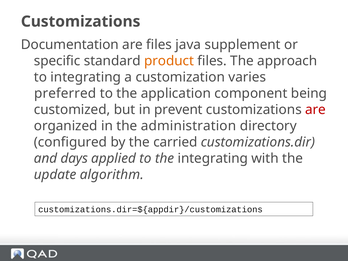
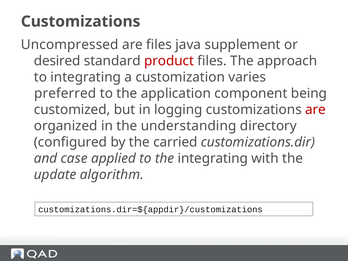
Documentation: Documentation -> Uncompressed (70, 45)
specific: specific -> desired (57, 61)
product colour: orange -> red (169, 61)
prevent: prevent -> logging (178, 110)
administration: administration -> understanding (189, 126)
days: days -> case (74, 158)
